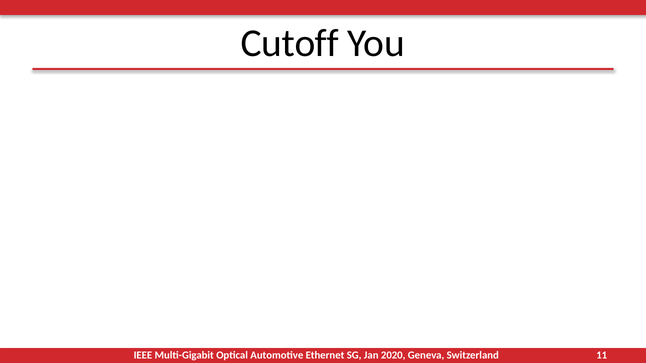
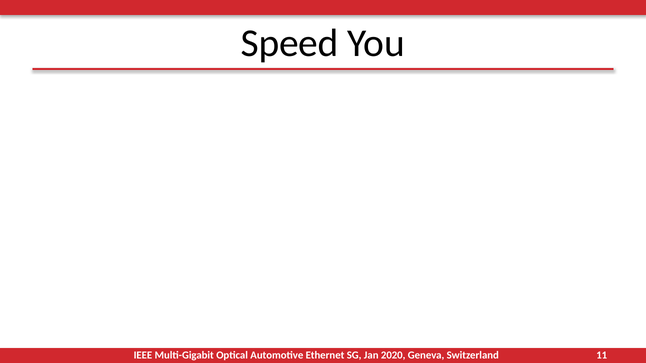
Cutoff: Cutoff -> Speed (290, 43)
